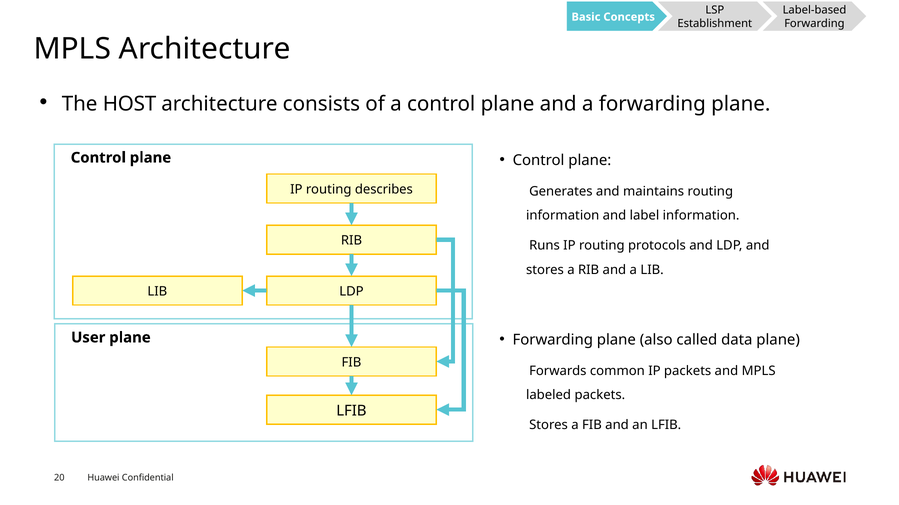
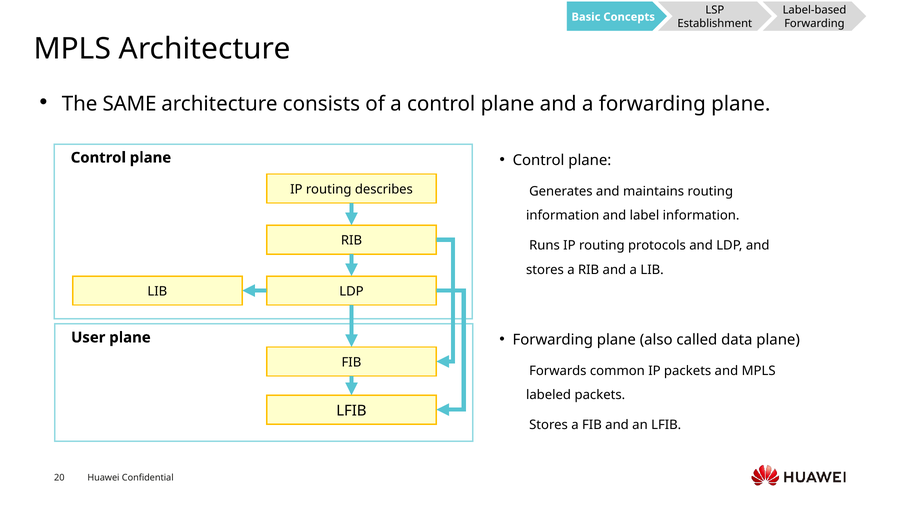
HOST: HOST -> SAME (130, 104)
